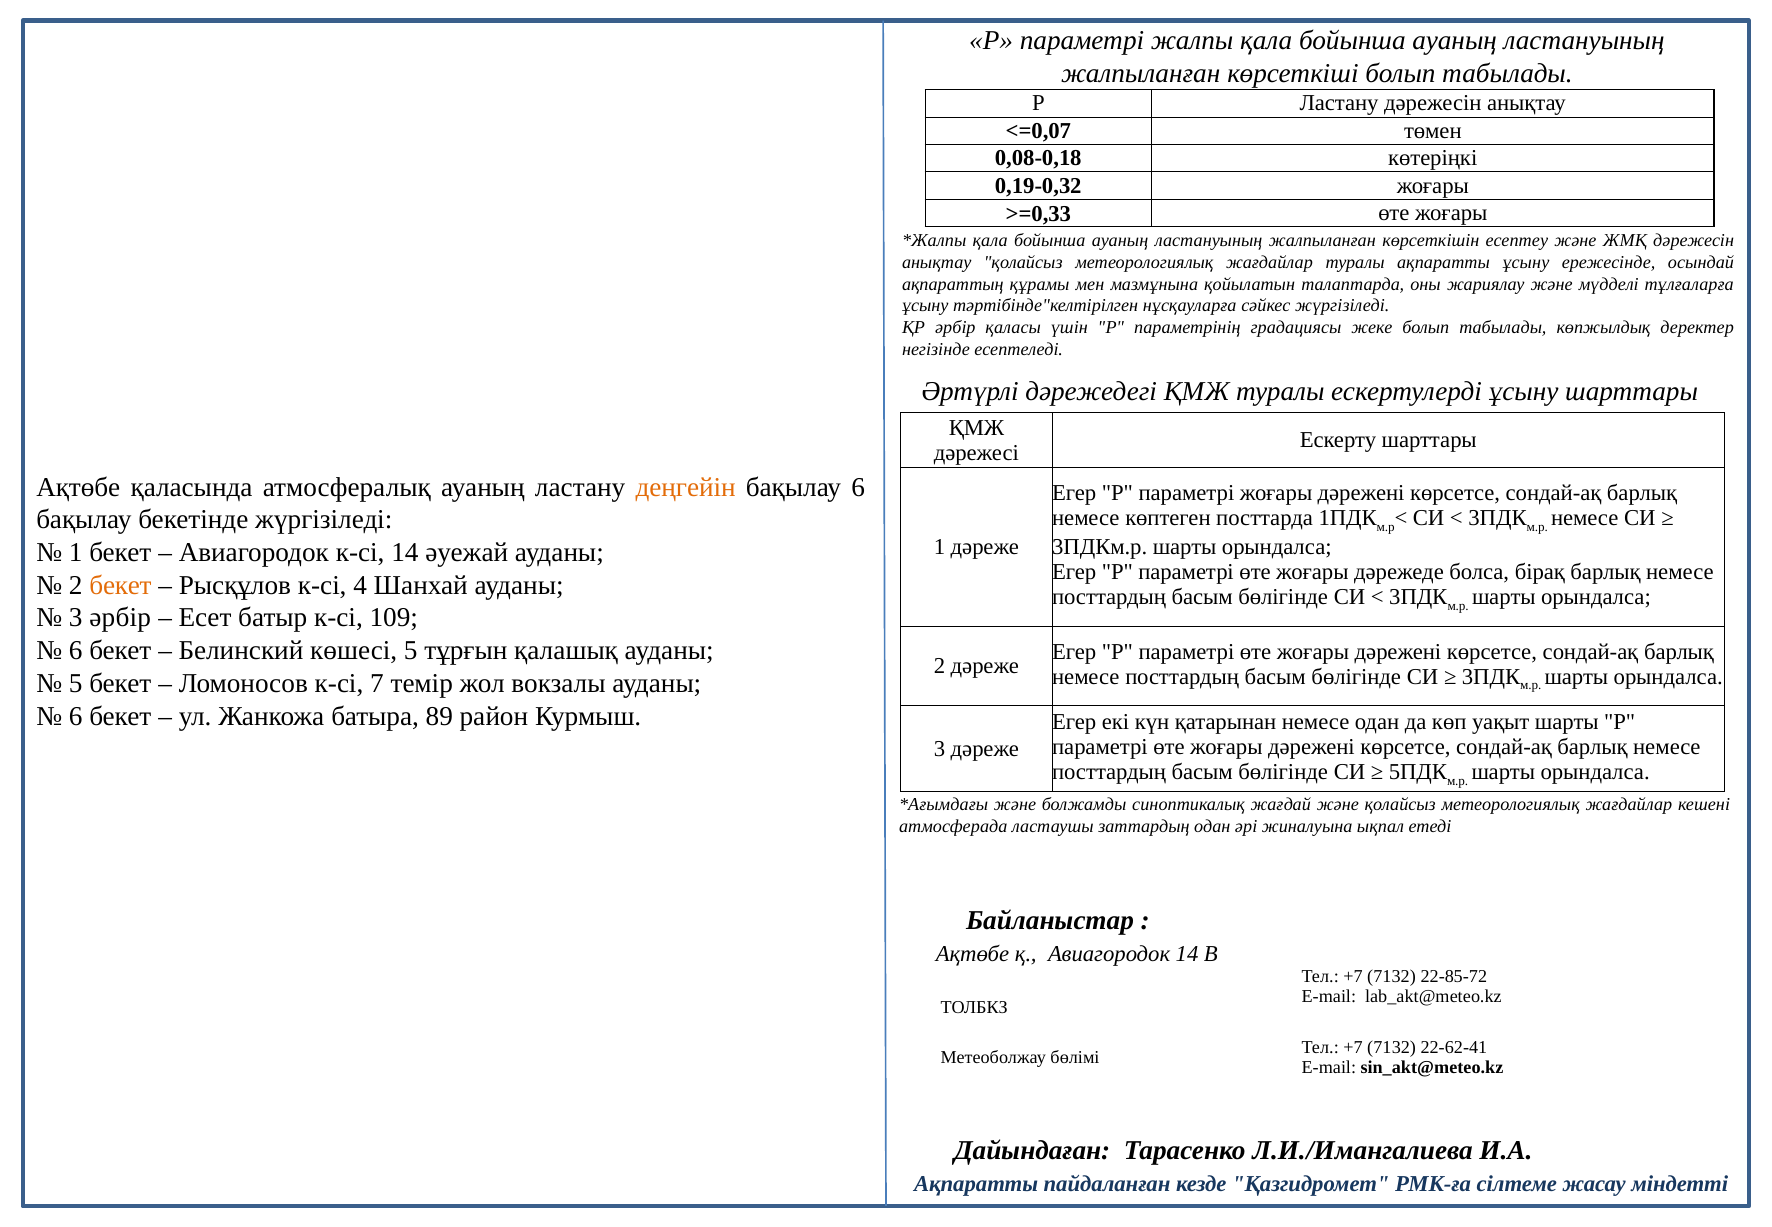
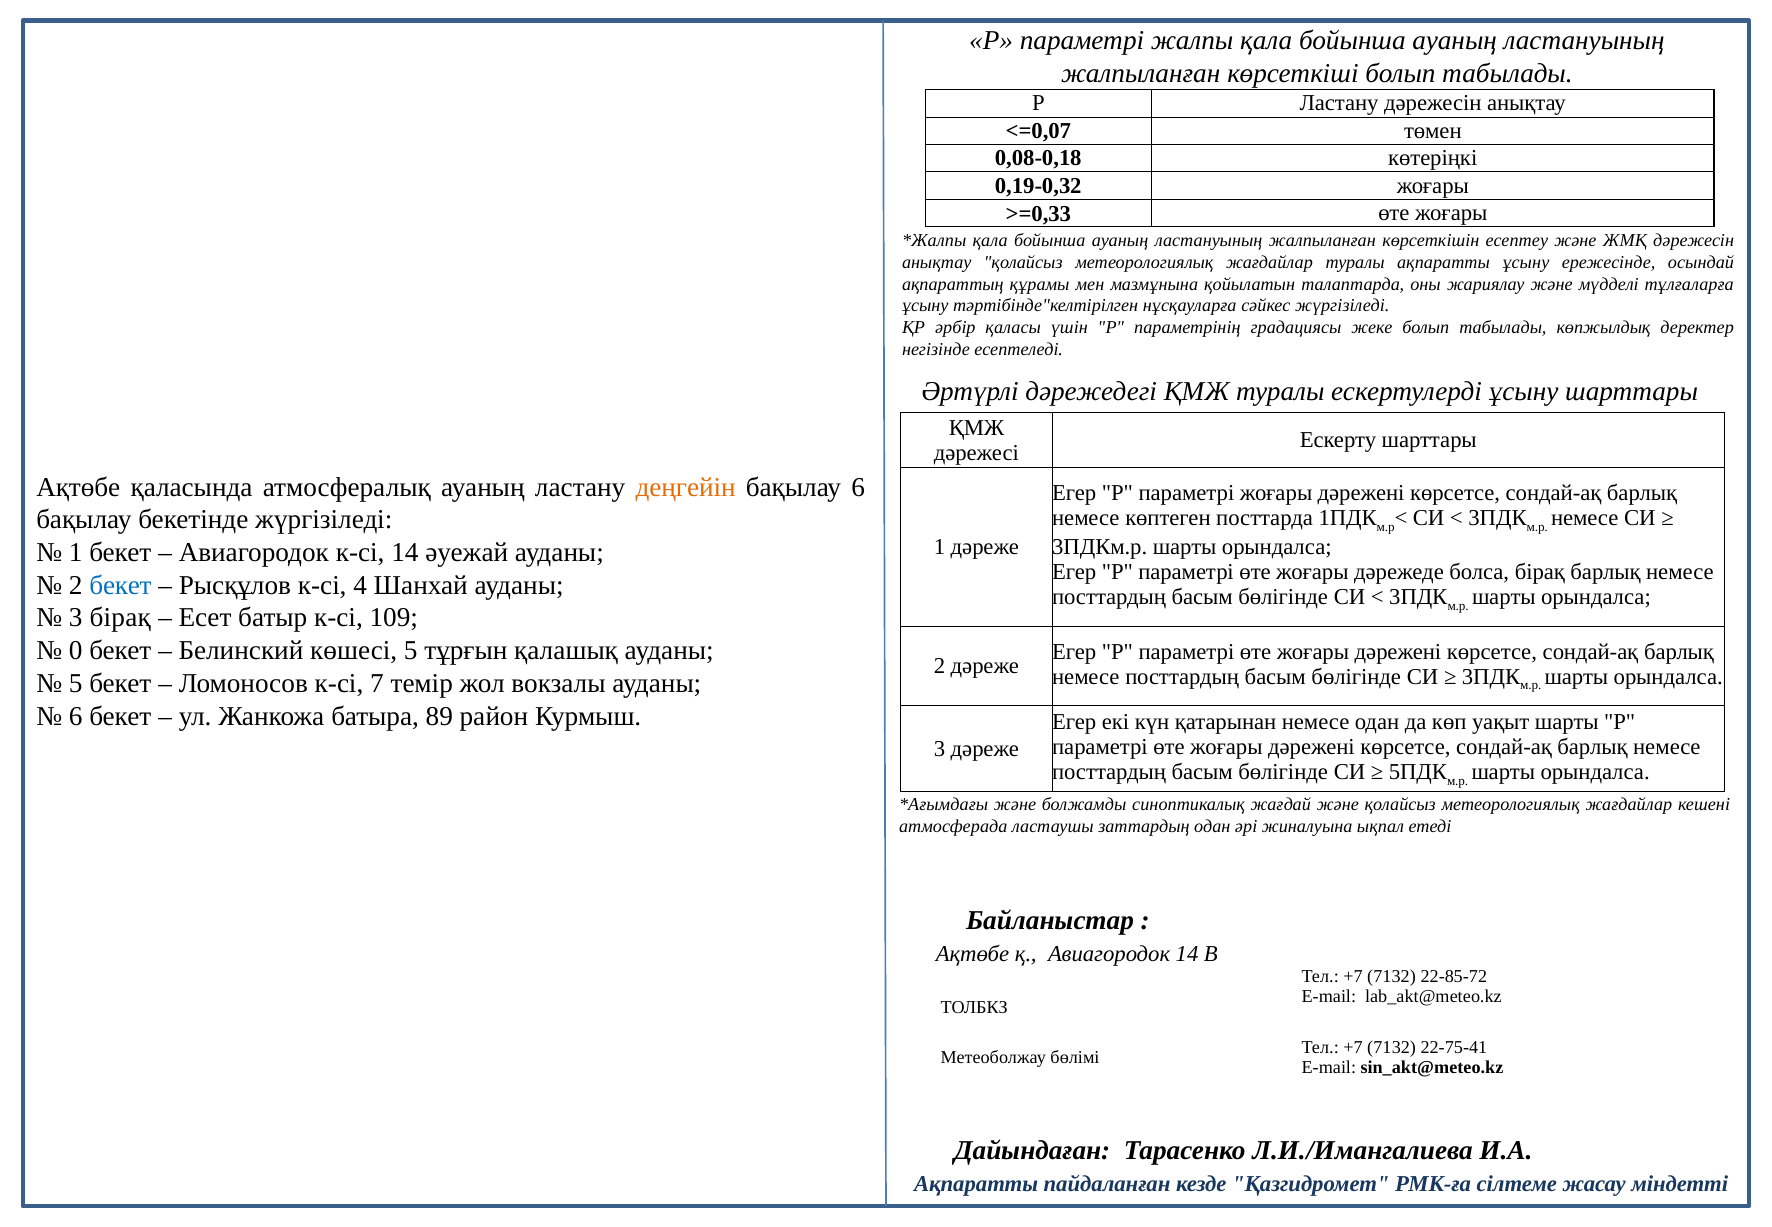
бекет colour: orange -> blue (120, 585)
3 әрбір: әрбір -> бірақ (120, 618)
6: 6 -> 0 (76, 650)
22-62-41: 22-62-41 -> 22-75-41 (1454, 1047)
